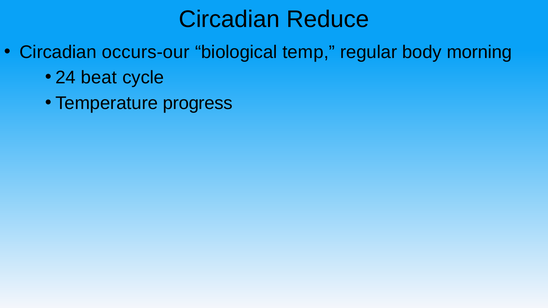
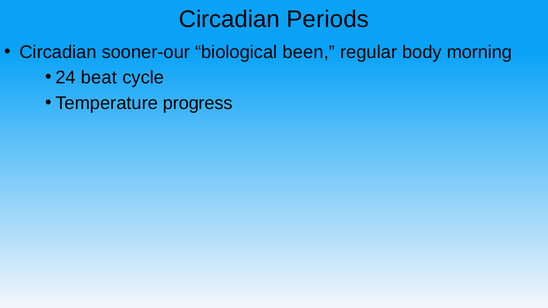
Reduce: Reduce -> Periods (328, 19)
occurs-our: occurs-our -> sooner-our (146, 52)
temp: temp -> been (309, 52)
